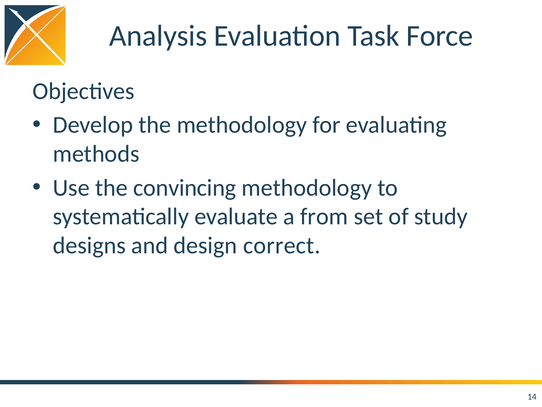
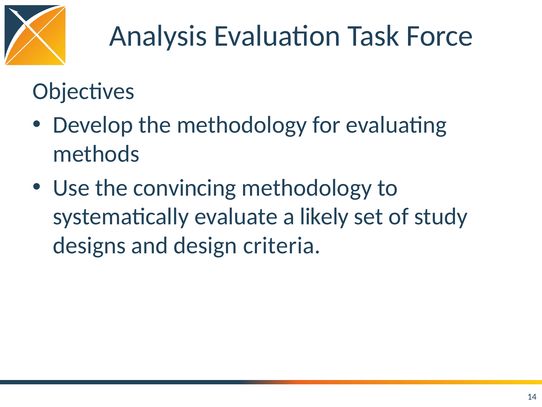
from: from -> likely (324, 216)
correct: correct -> criteria (282, 245)
